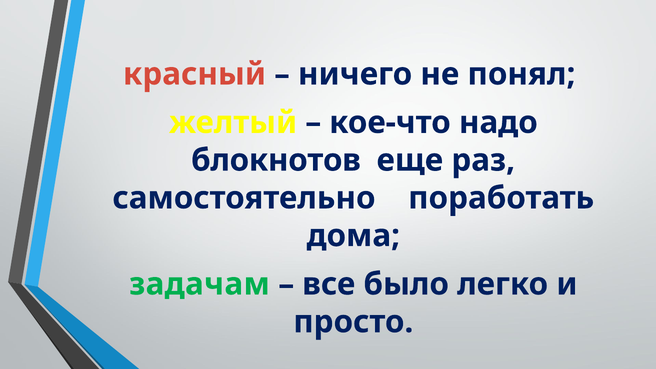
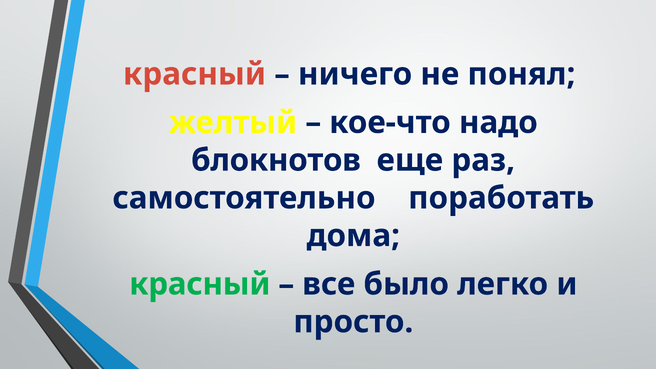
задачам: задачам -> красный (200, 284)
